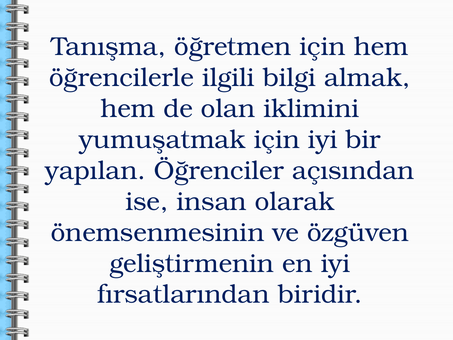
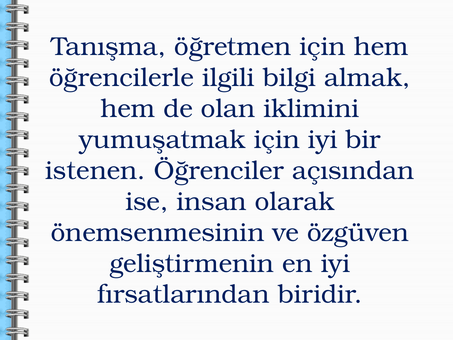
yapılan: yapılan -> istenen (95, 170)
